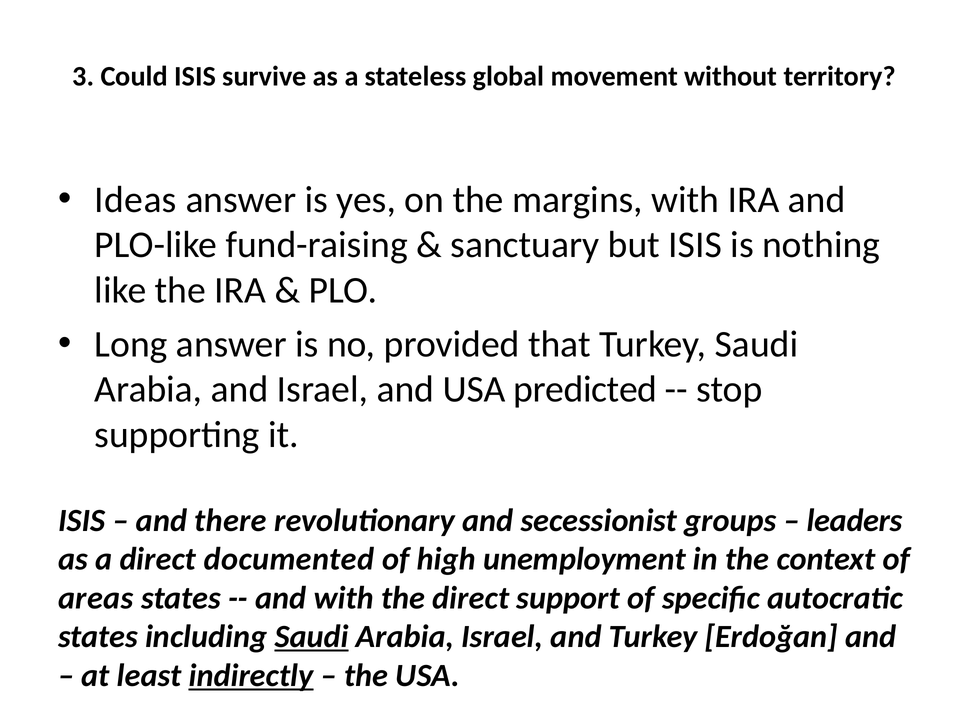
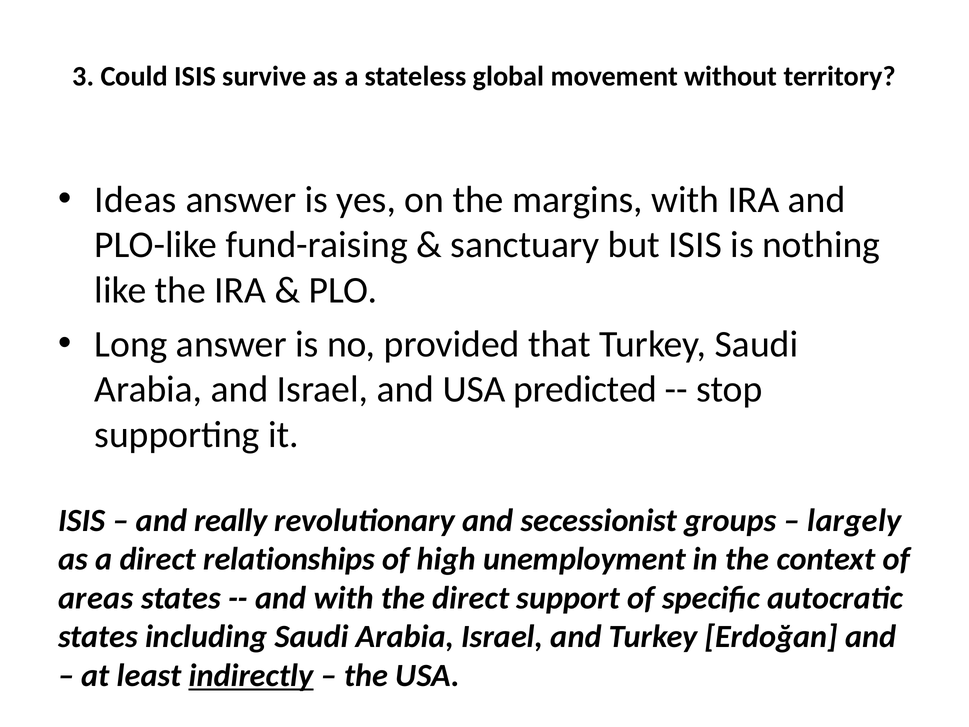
there: there -> really (231, 520)
leaders: leaders -> largely (854, 520)
documented: documented -> relationships (289, 559)
Saudi underline: present -> none (312, 637)
